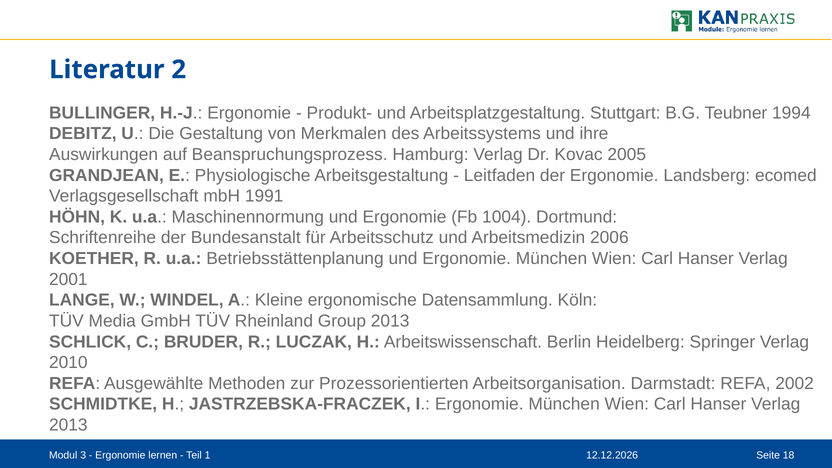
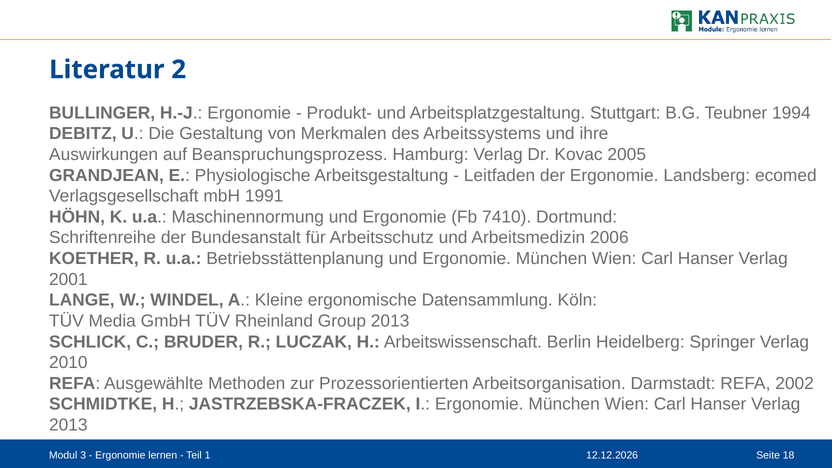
1004: 1004 -> 7410 (507, 217)
